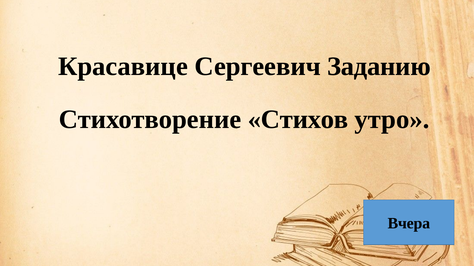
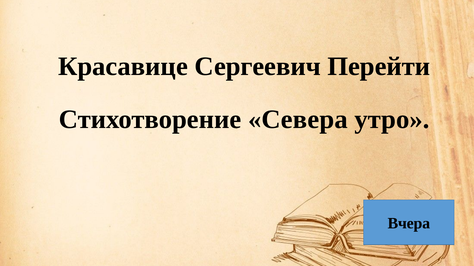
Заданию: Заданию -> Перейти (379, 67)
Стихов: Стихов -> Севера (298, 120)
